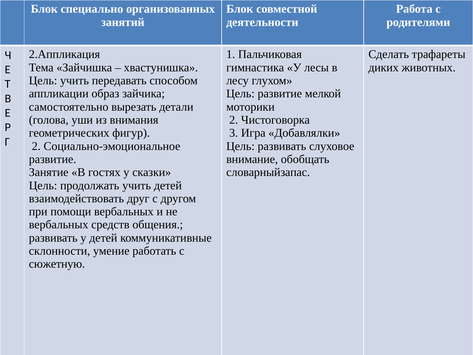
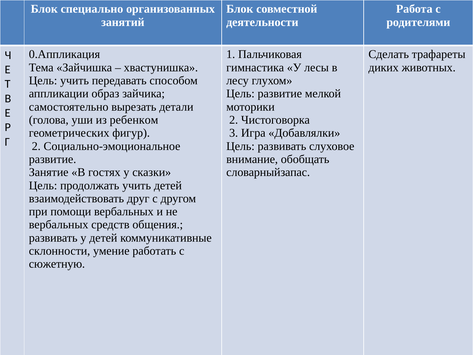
2.Аппликация: 2.Аппликация -> 0.Аппликация (64, 54)
внимания: внимания -> ребенком (134, 120)
